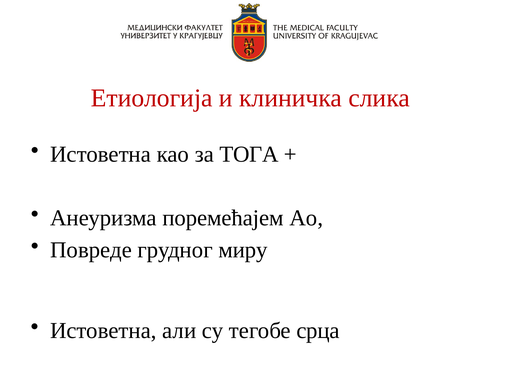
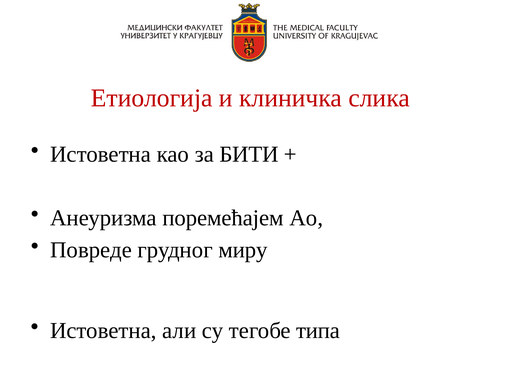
ТОГА: ТОГА -> БИТИ (249, 154)
срца: срца -> типа (318, 331)
